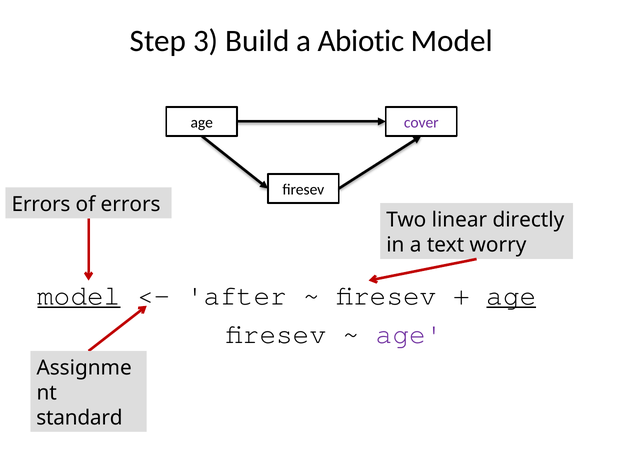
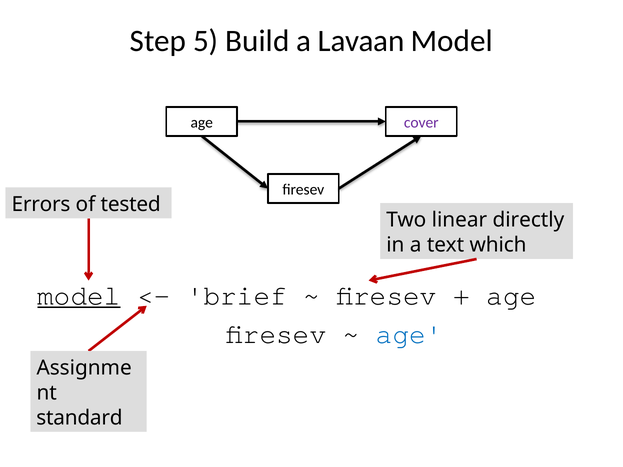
3: 3 -> 5 (206, 41)
Abiotic: Abiotic -> Lavaan (361, 41)
of errors: errors -> tested (131, 204)
worry: worry -> which (498, 245)
after: after -> brief (237, 296)
age underline: present -> none (511, 296)
age colour: purple -> blue (409, 334)
